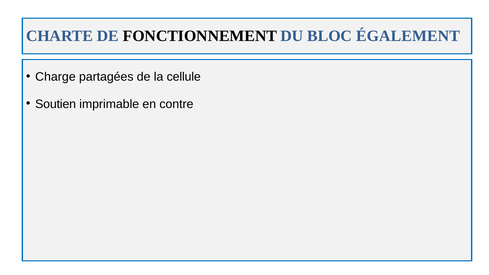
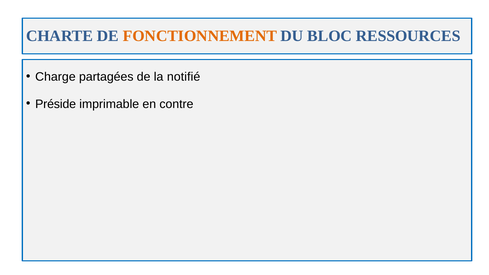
FONCTIONNEMENT colour: black -> orange (200, 36)
ÉGALEMENT: ÉGALEMENT -> RESSOURCES (408, 36)
cellule: cellule -> notifié (184, 77)
Soutien: Soutien -> Préside (56, 104)
